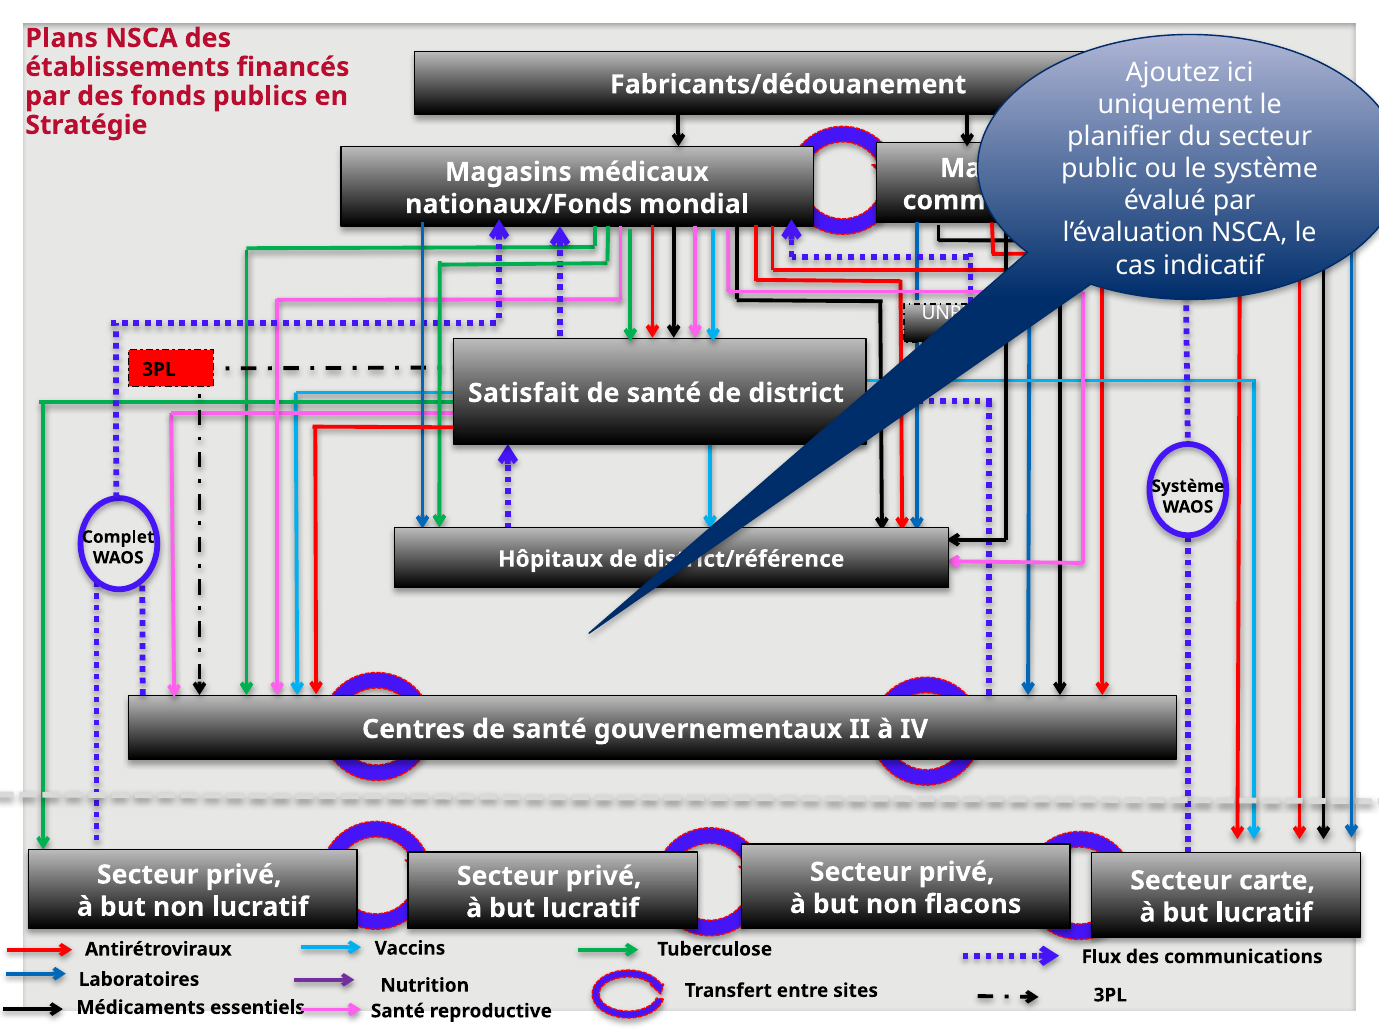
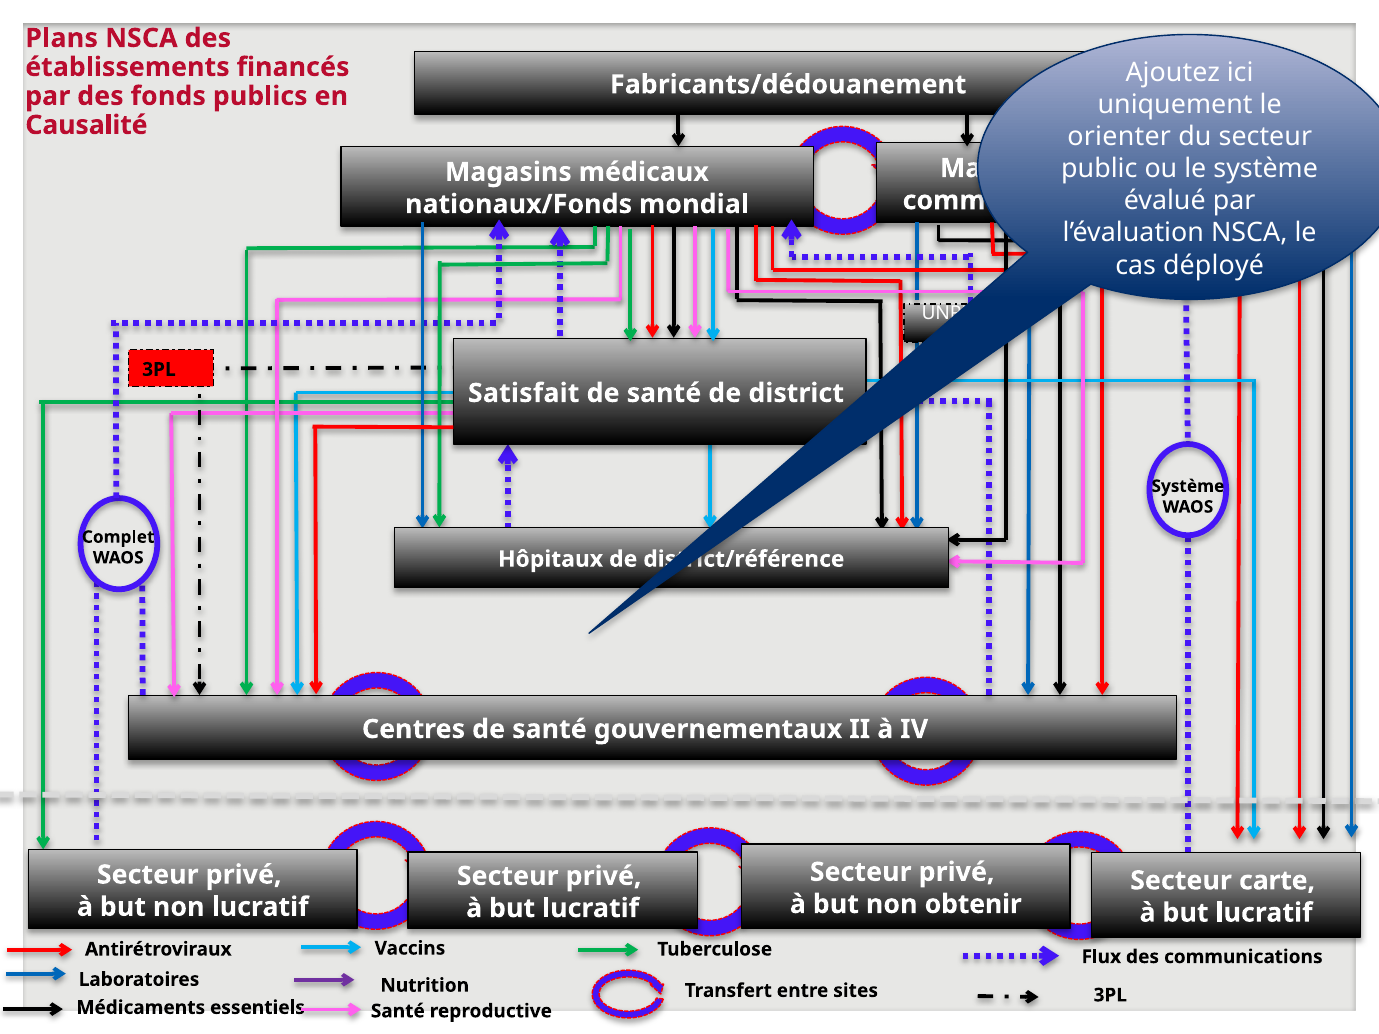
Stratégie: Stratégie -> Causalité (86, 125)
planifier: planifier -> orienter (1119, 137)
indicatif: indicatif -> déployé (1214, 265)
flacons: flacons -> obtenir (973, 904)
